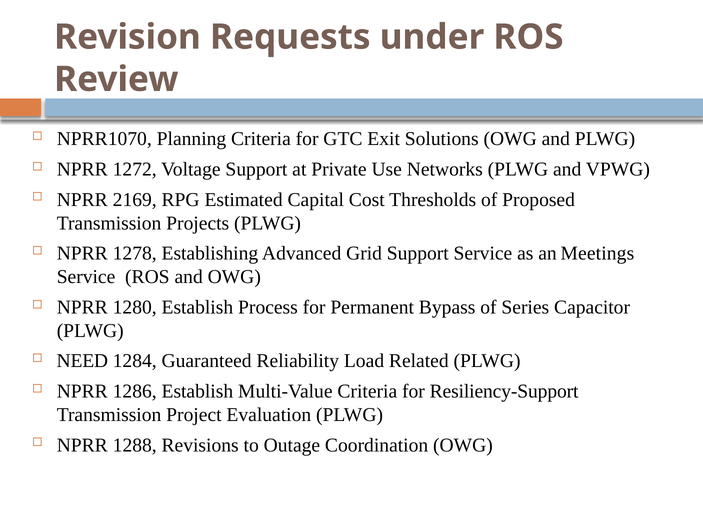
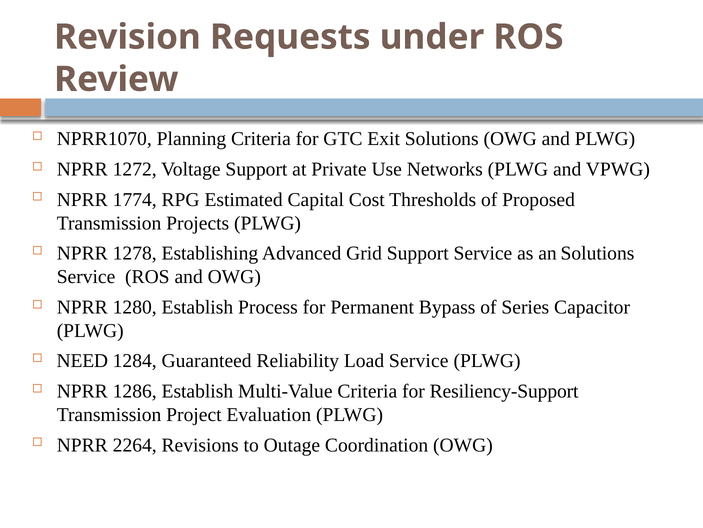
2169: 2169 -> 1774 (135, 199)
an Meetings: Meetings -> Solutions (597, 253)
Load Related: Related -> Service (419, 360)
1288: 1288 -> 2264 (135, 444)
